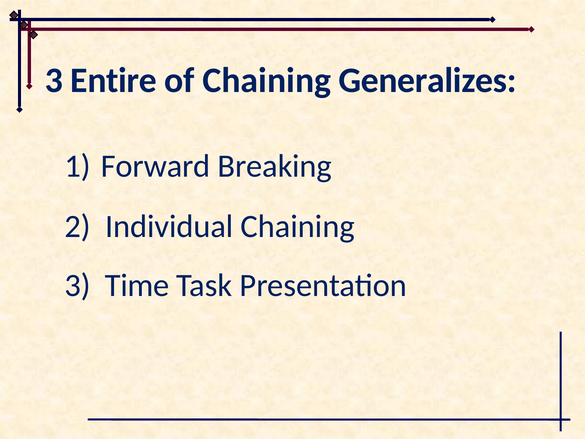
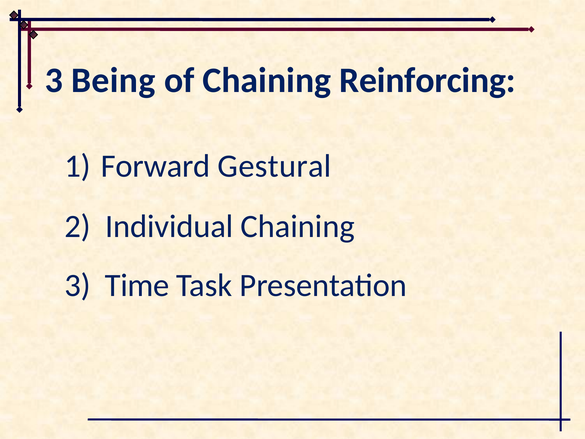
Entire: Entire -> Being (113, 80)
Generalizes: Generalizes -> Reinforcing (427, 80)
Breaking: Breaking -> Gestural (274, 166)
